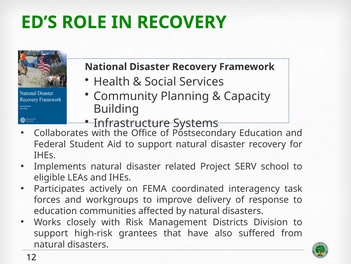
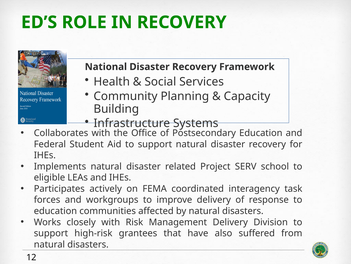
Management Districts: Districts -> Delivery (230, 222)
